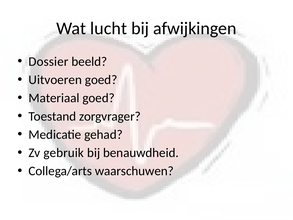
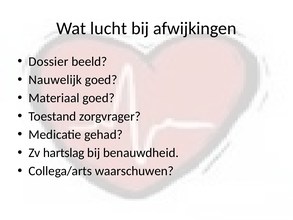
Uitvoeren: Uitvoeren -> Nauwelijk (55, 80)
gebruik: gebruik -> hartslag (64, 153)
